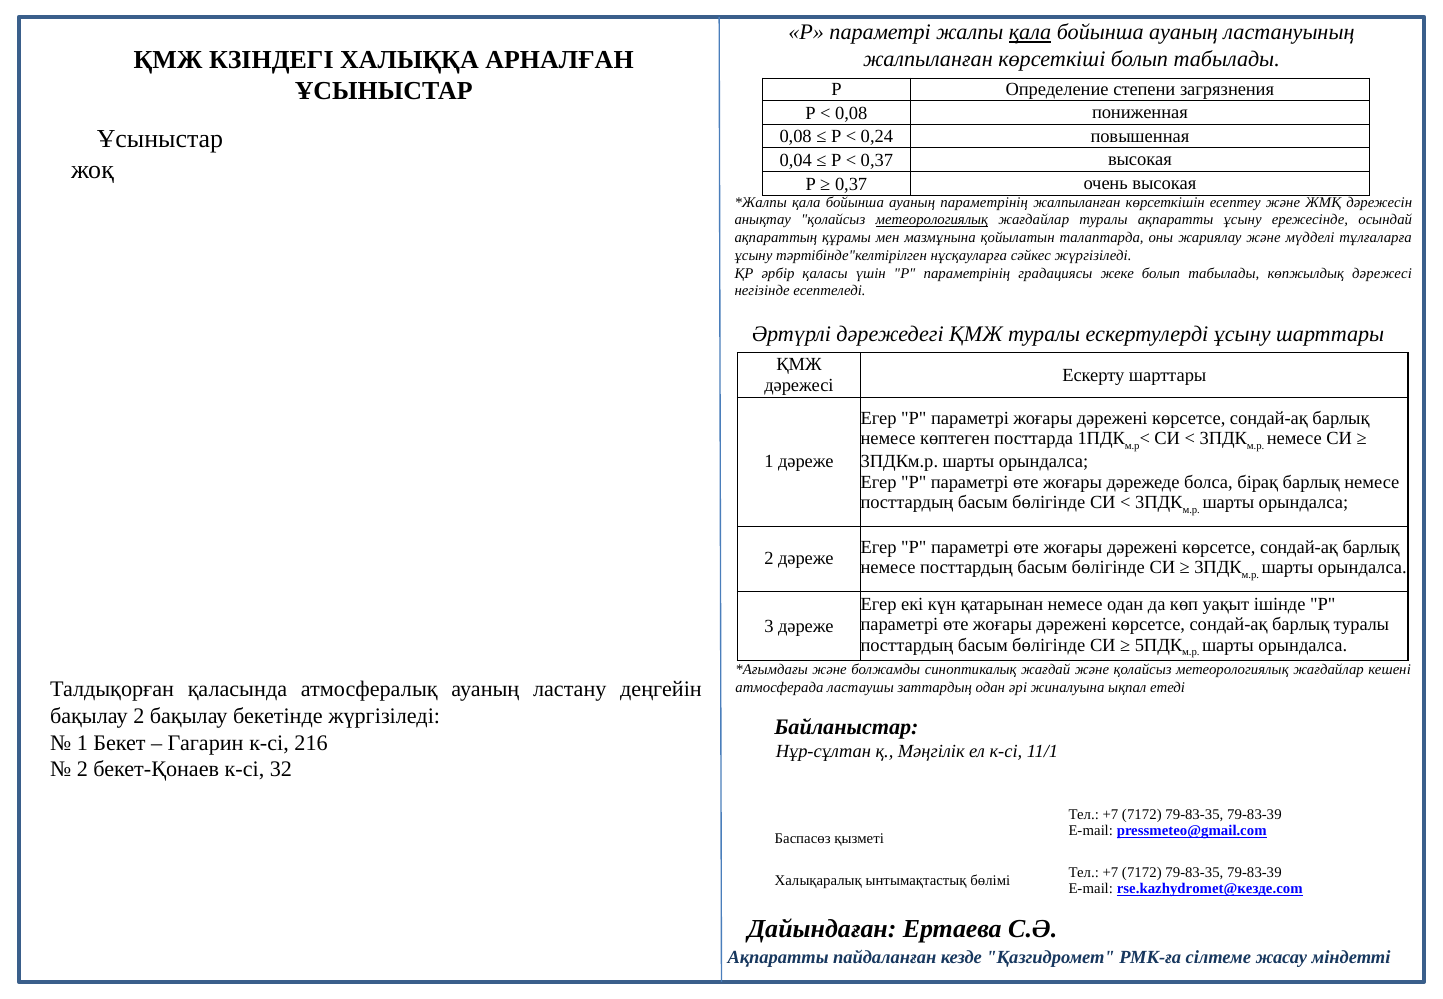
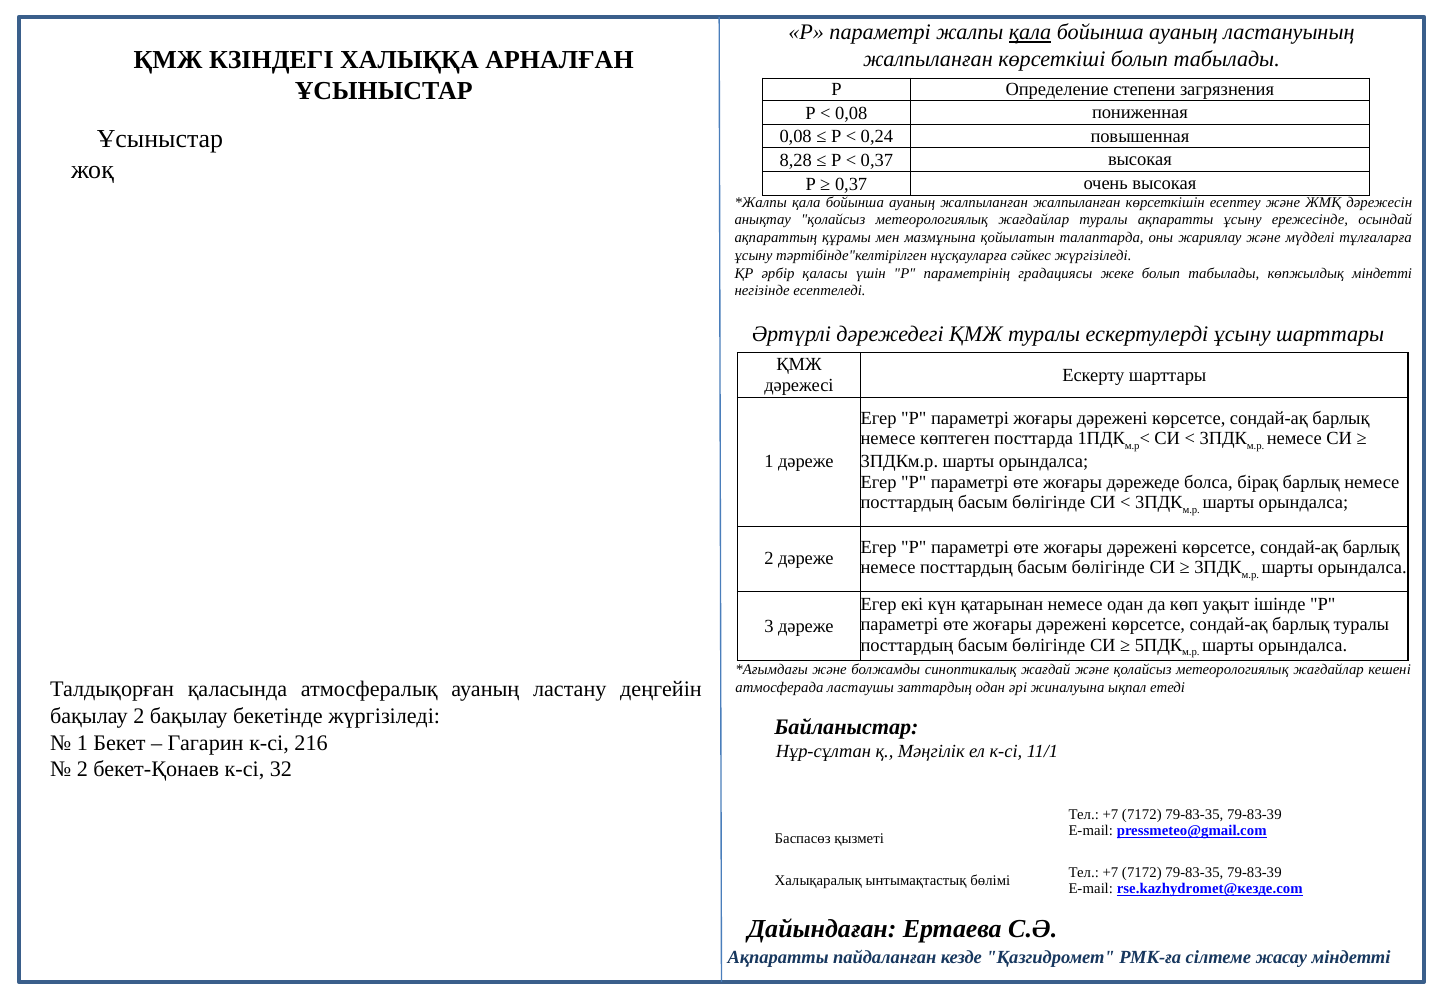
0,04: 0,04 -> 8,28 (796, 161)
ауаның параметрінің: параметрінің -> жалпыланған (984, 202)
метеорологиялық underline: present -> none (932, 220)
көпжылдық дәрежесі: дәрежесі -> міндетті (1382, 273)
